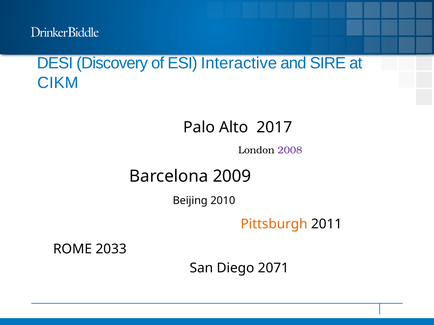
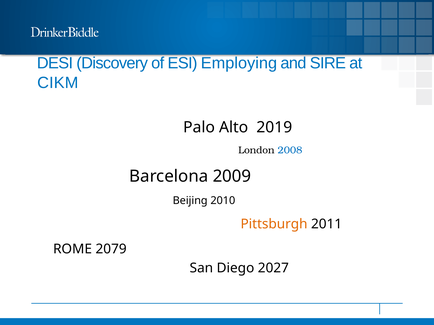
Interactive: Interactive -> Employing (239, 63)
2017: 2017 -> 2019 (274, 128)
2008 colour: purple -> blue (290, 150)
2033: 2033 -> 2079 (111, 249)
2071: 2071 -> 2027 (273, 268)
